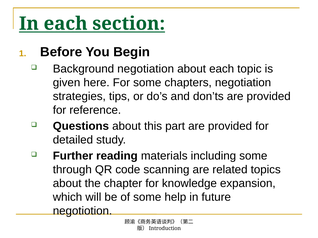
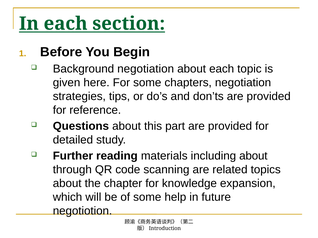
including some: some -> about (253, 156)
